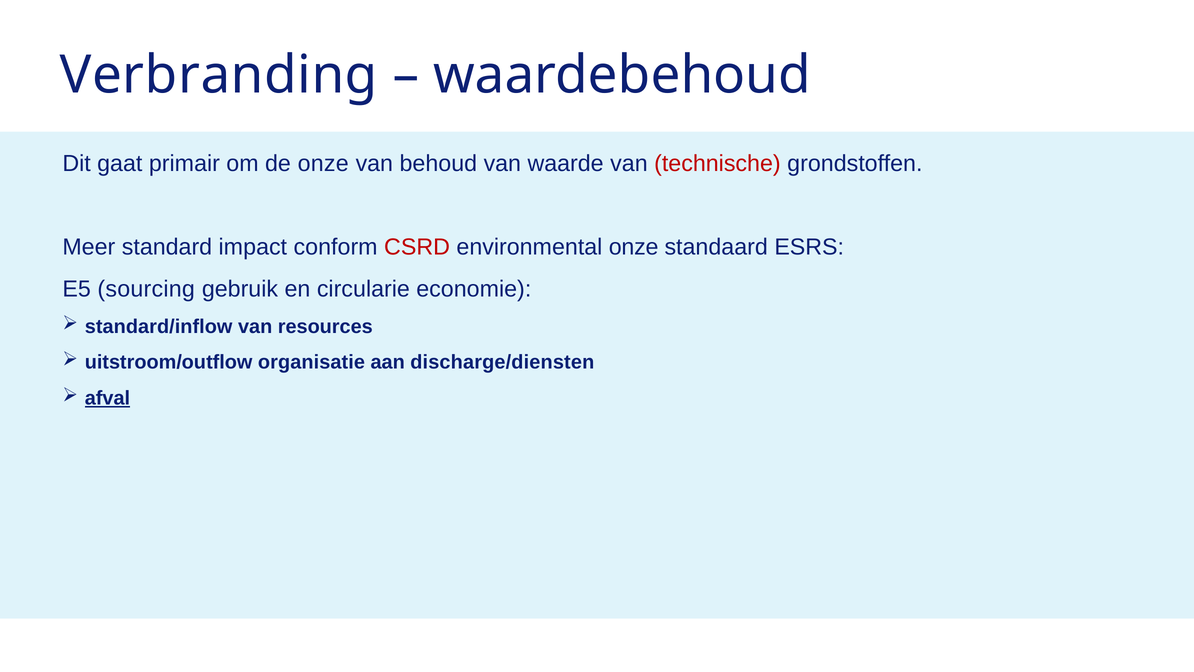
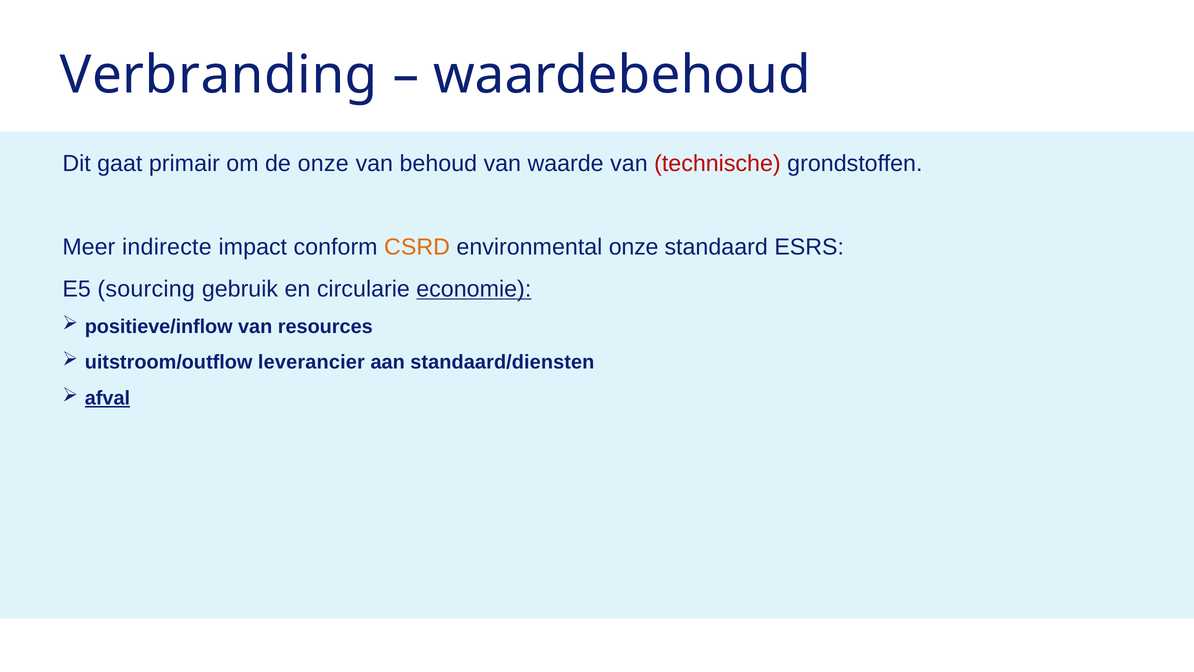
standard: standard -> indirecte (167, 247)
CSRD colour: red -> orange (417, 247)
economie underline: none -> present (474, 289)
standard/inflow: standard/inflow -> positieve/inflow (159, 326)
organisatie: organisatie -> leverancier (311, 362)
discharge/diensten: discharge/diensten -> standaard/diensten (502, 362)
